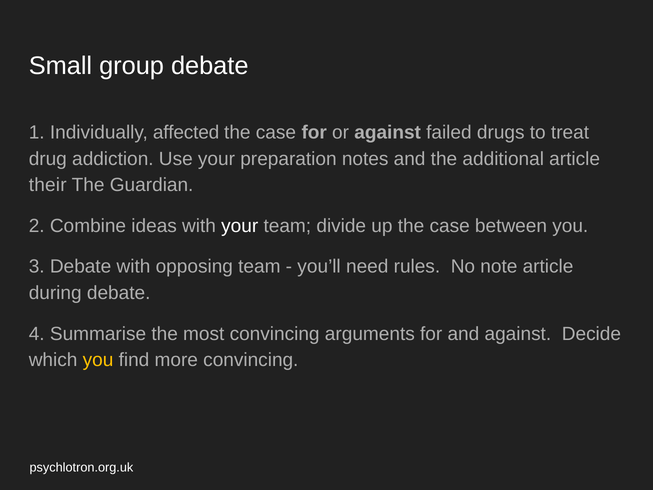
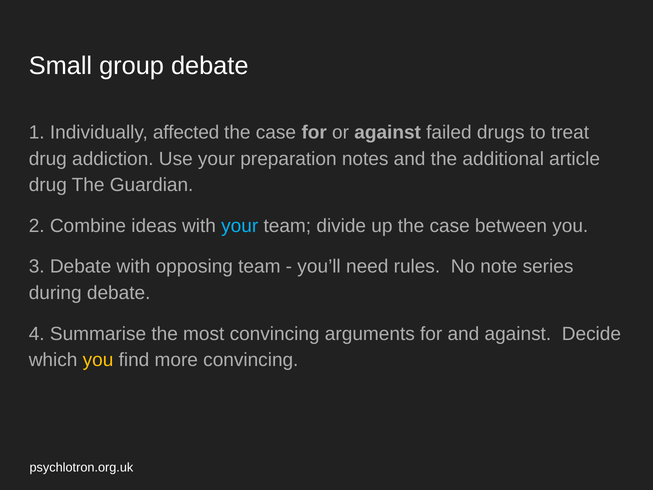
their: their -> drug (48, 185)
your colour: white -> light blue (240, 226)
note article: article -> series (548, 267)
